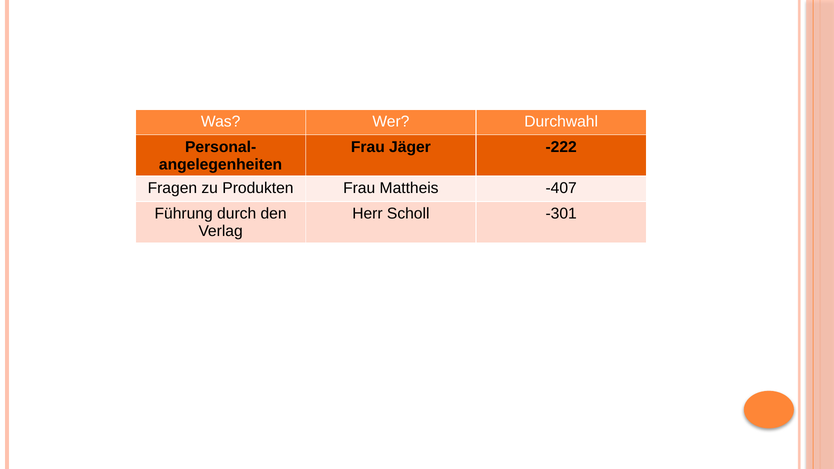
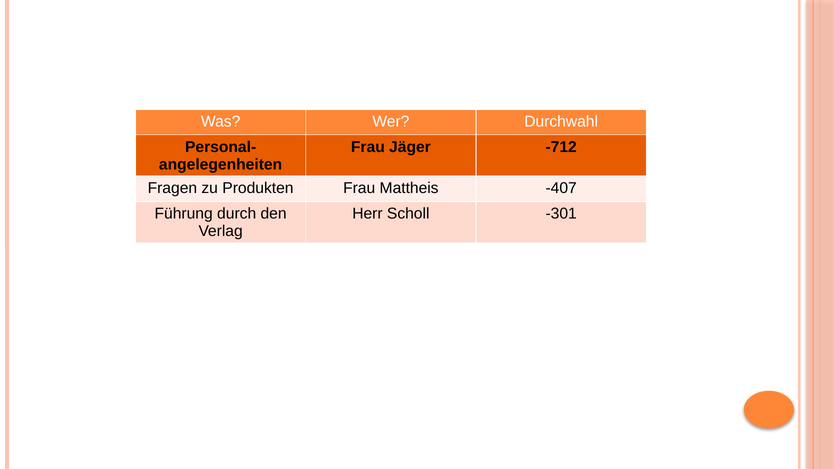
-222: -222 -> -712 (561, 147)
